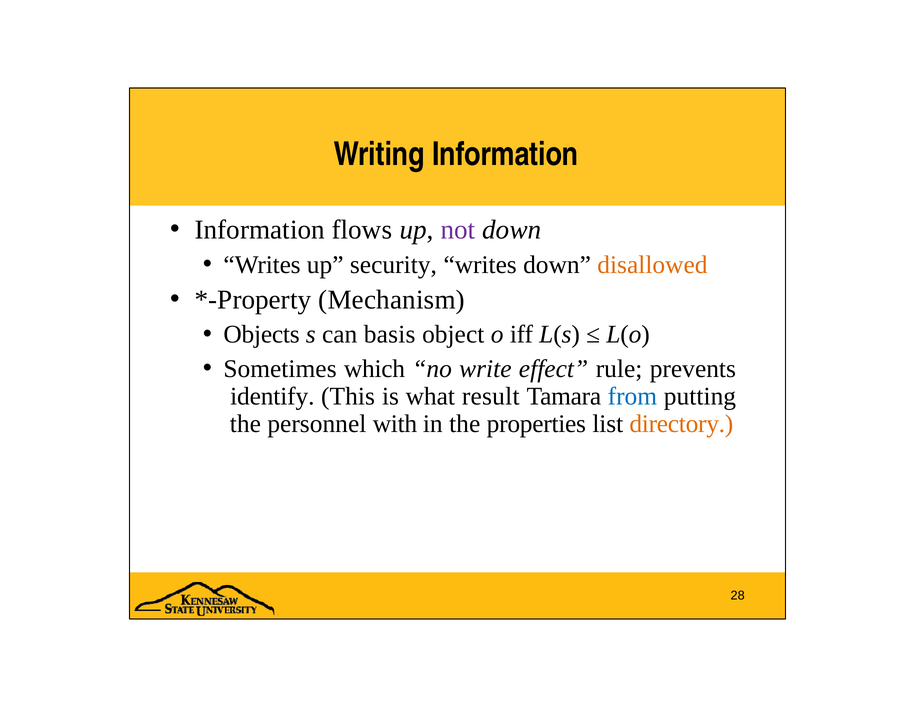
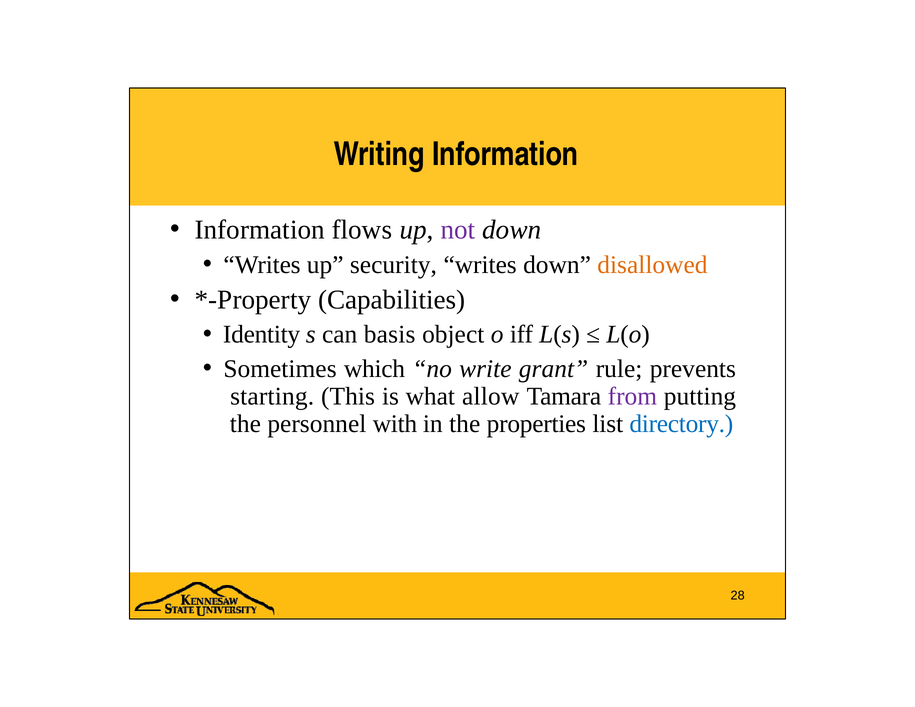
Mechanism: Mechanism -> Capabilities (392, 300)
Objects: Objects -> Identity (262, 335)
effect: effect -> grant (554, 369)
identify: identify -> starting (272, 396)
result: result -> allow (491, 396)
from colour: blue -> purple (632, 396)
directory colour: orange -> blue (681, 424)
